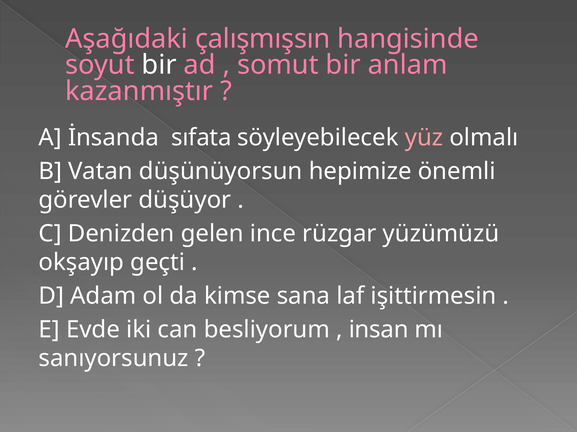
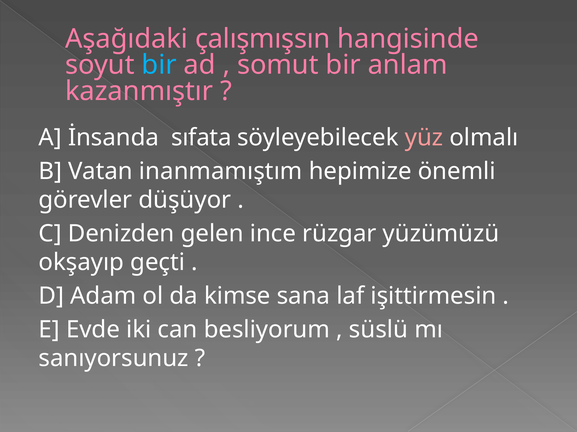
bir colour: white -> light blue (159, 65)
düşünüyorsun: düşünüyorsun -> inanmamıştım (221, 171)
insan: insan -> süslü (379, 330)
